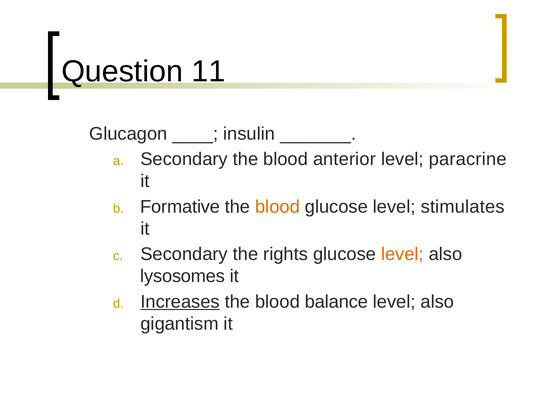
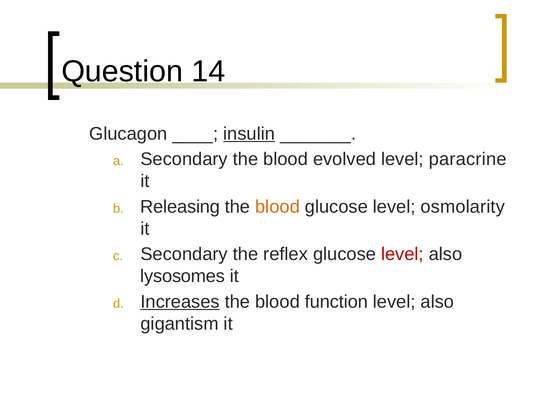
11: 11 -> 14 (208, 72)
insulin underline: none -> present (249, 134)
anterior: anterior -> evolved (345, 159)
Formative: Formative -> Releasing (180, 207)
stimulates: stimulates -> osmolarity (463, 207)
rights: rights -> reflex (286, 254)
level colour: orange -> red (402, 254)
balance: balance -> function (336, 302)
